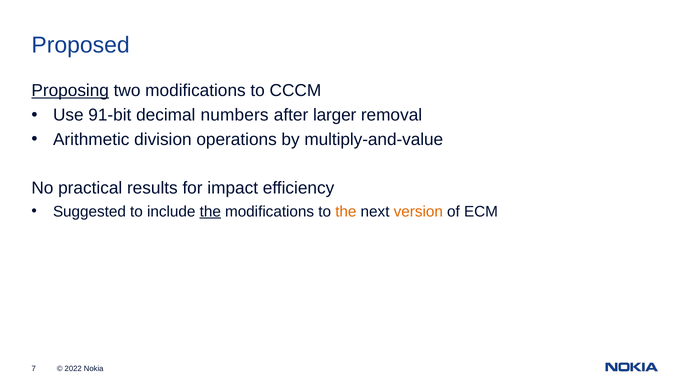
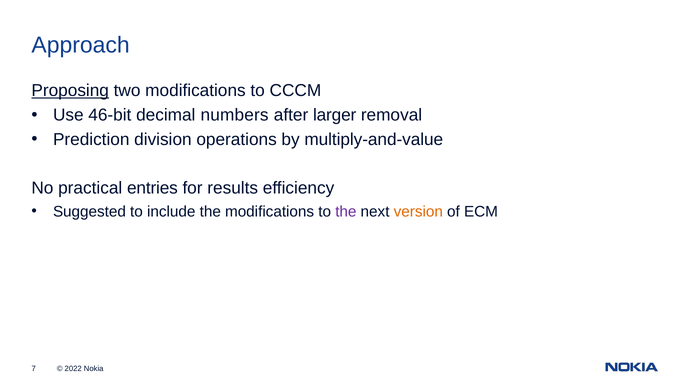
Proposed: Proposed -> Approach (81, 45)
91-bit: 91-bit -> 46-bit (110, 115)
Arithmetic: Arithmetic -> Prediction (91, 139)
results: results -> entries (152, 188)
impact: impact -> results (233, 188)
the underline: present -> none (210, 211)
the colour: orange -> purple (346, 211)
